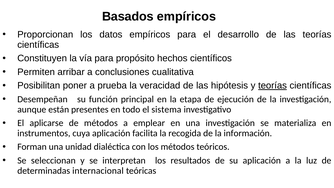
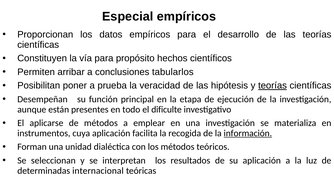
Basados: Basados -> Especial (128, 17)
cualitativa: cualitativa -> tabularlos (173, 72)
sistema: sistema -> dificulte (166, 109)
información underline: none -> present (248, 133)
